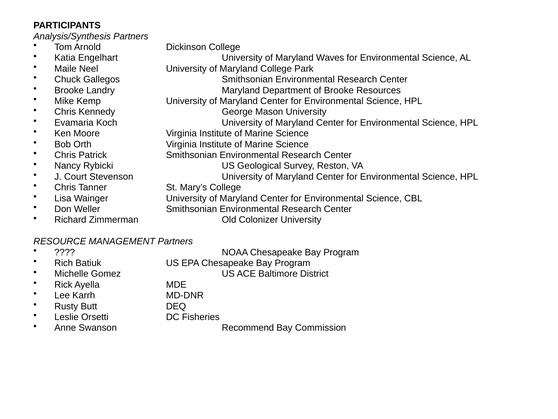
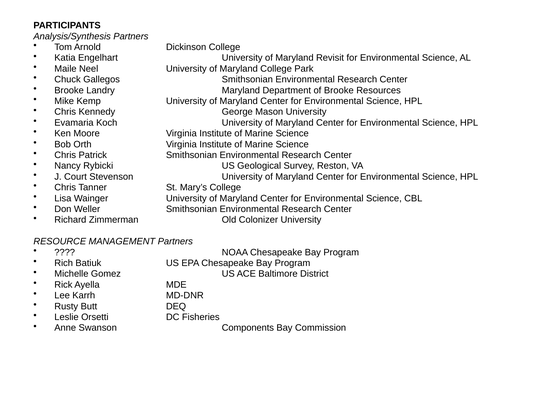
Waves: Waves -> Revisit (330, 58)
Recommend: Recommend -> Components (248, 327)
